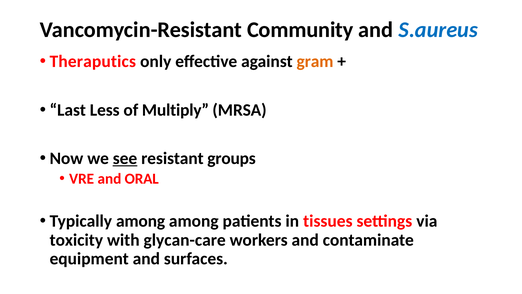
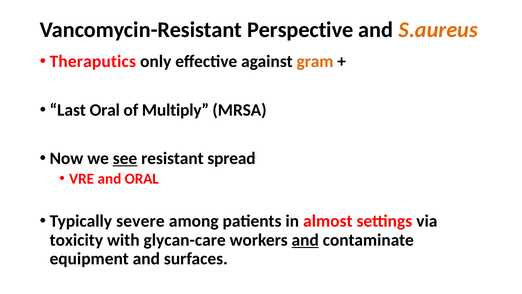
Community: Community -> Perspective (300, 30)
S.aureus colour: blue -> orange (438, 30)
Last Less: Less -> Oral (105, 110)
groups: groups -> spread (231, 158)
Typically among: among -> severe (140, 221)
tissues: tissues -> almost (328, 221)
and underline: none -> present (305, 240)
